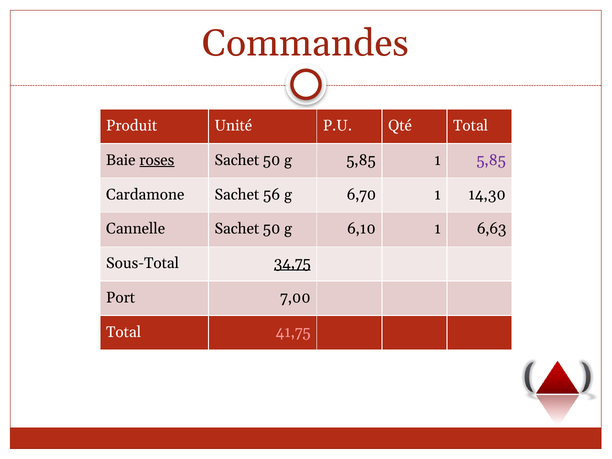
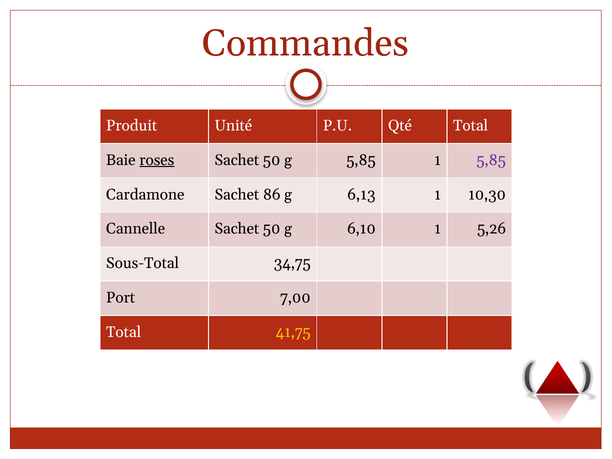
56: 56 -> 86 (272, 194)
6,70: 6,70 -> 6,13 (361, 194)
14,30: 14,30 -> 10,30 (487, 194)
6,63: 6,63 -> 5,26 (492, 229)
34,75 underline: present -> none (292, 263)
41,75 colour: pink -> yellow (293, 332)
